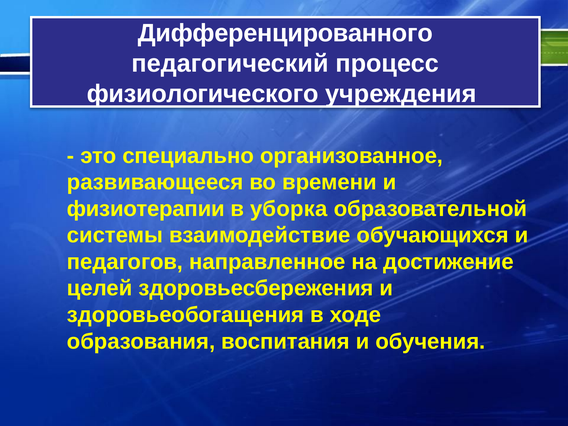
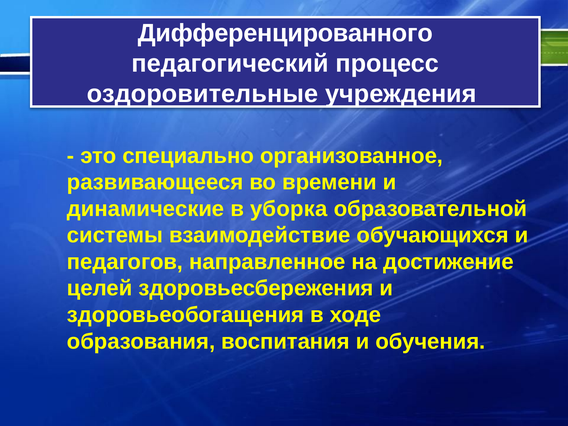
физиологического: физиологического -> оздоровительные (202, 94)
физиотерапии: физиотерапии -> динамические (146, 209)
